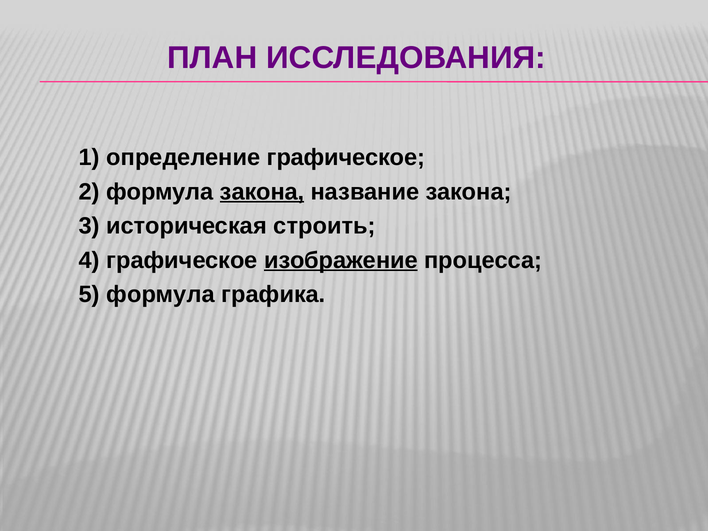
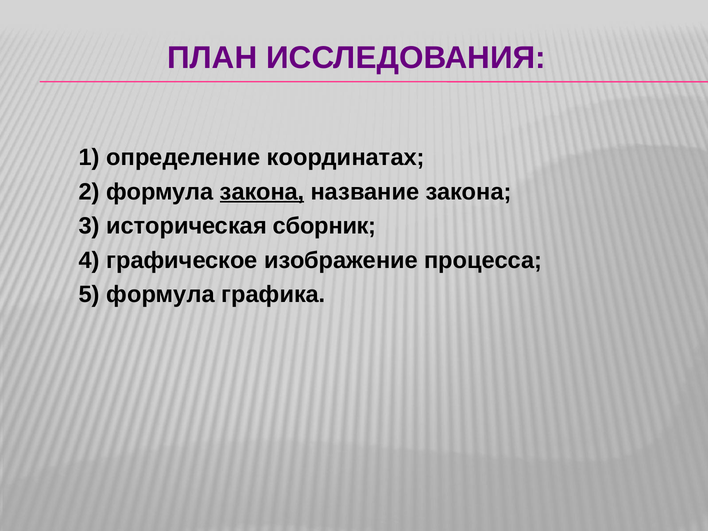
определение графическое: графическое -> координатах (346, 158)
строить: строить -> сборник (325, 226)
изображение underline: present -> none (341, 260)
